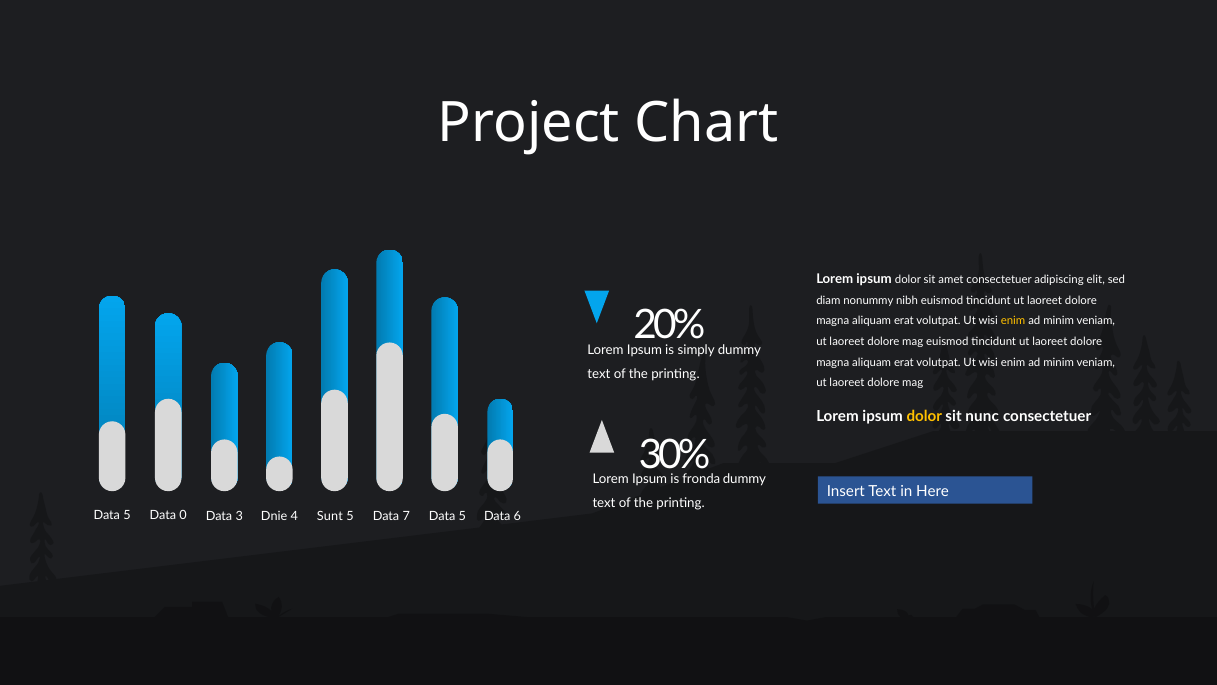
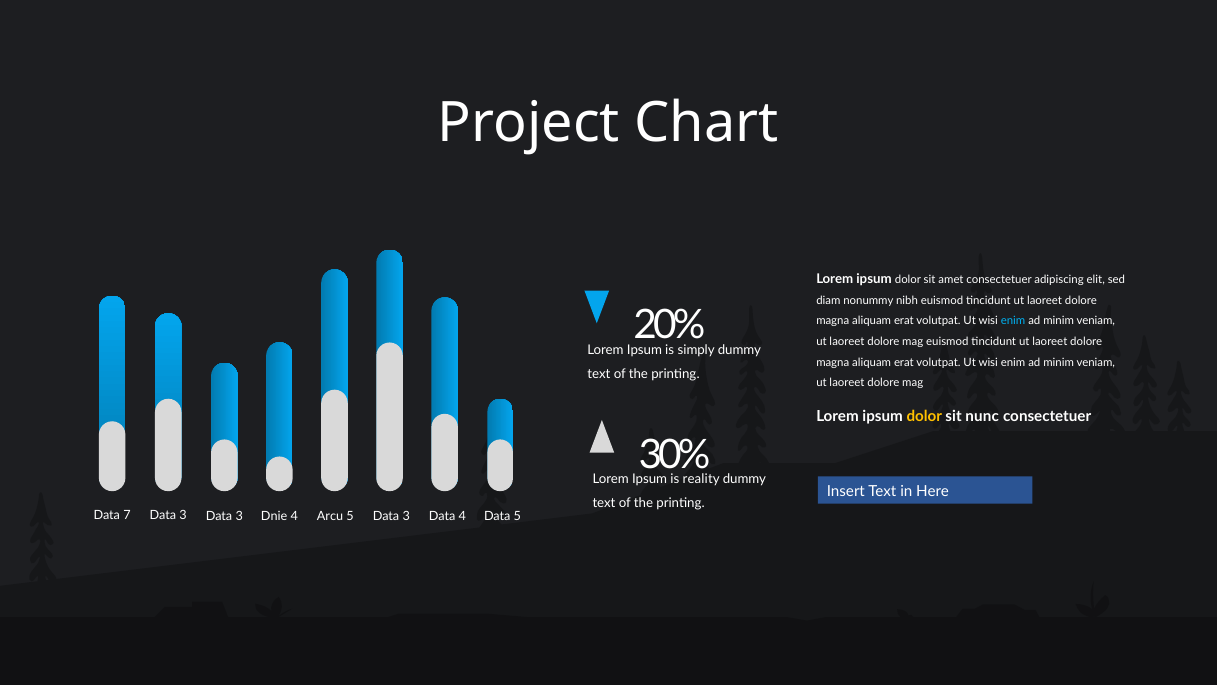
enim colour: yellow -> light blue (1013, 321)
fronda: fronda -> reality (701, 479)
5: 5 -> 7 (127, 515)
0: 0 -> 3 (183, 515)
Sunt: Sunt -> Arcu (330, 516)
5 Data 7: 7 -> 3 (406, 516)
5: 5 -> 4 (462, 516)
Data 6: 6 -> 5 (517, 516)
